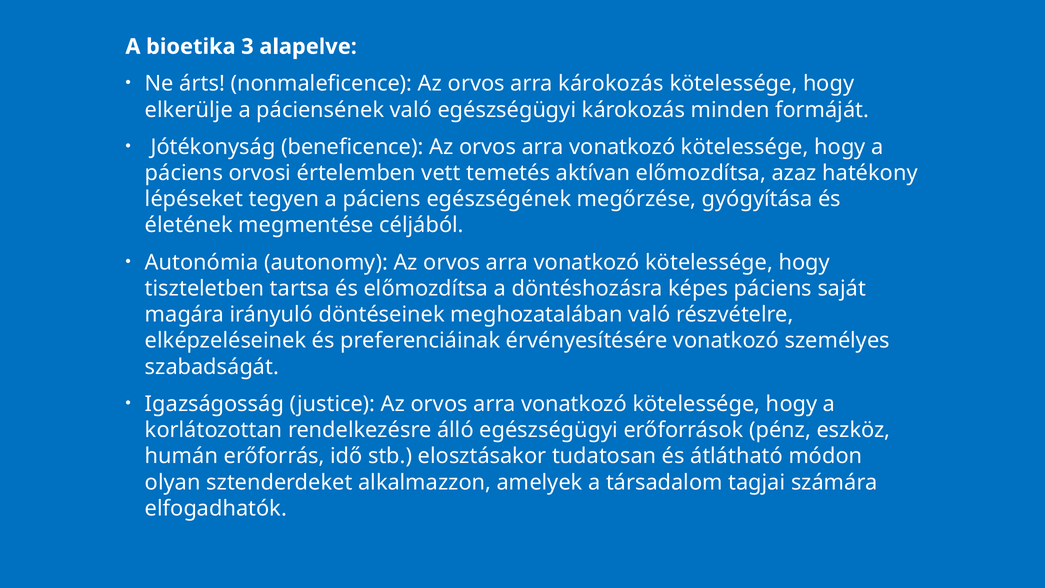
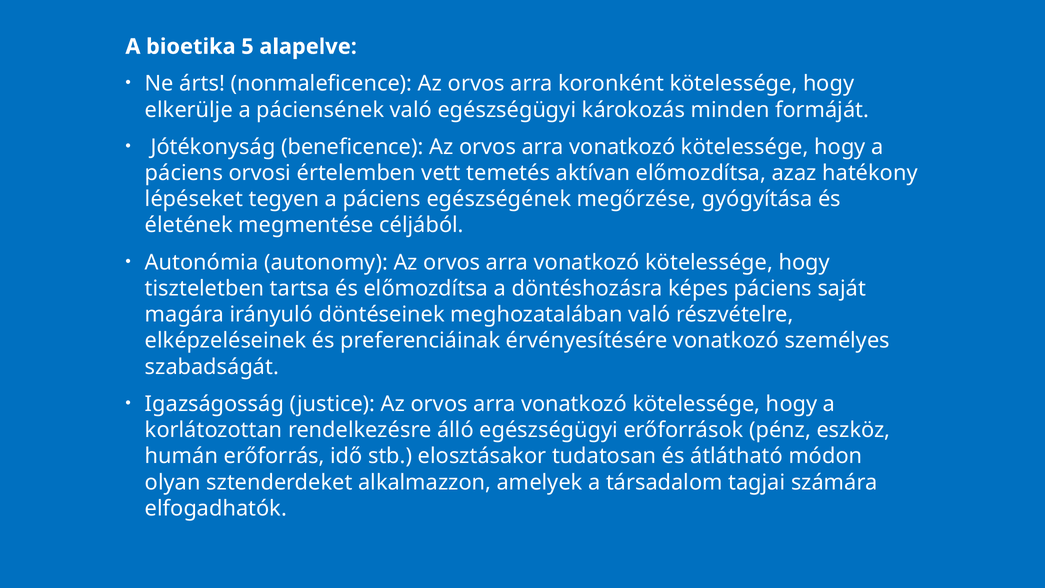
3: 3 -> 5 (247, 47)
arra károkozás: károkozás -> koronként (611, 84)
